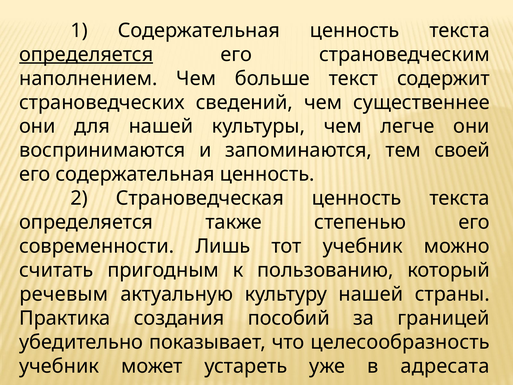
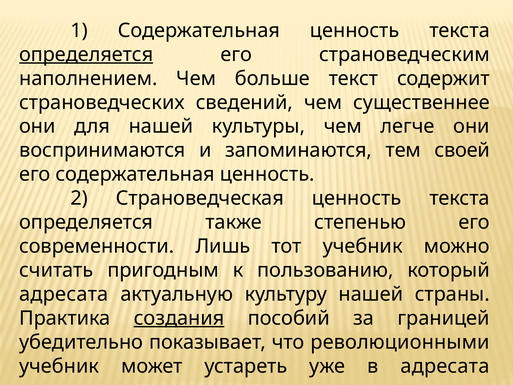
речевым: речевым -> адресата (64, 294)
создания underline: none -> present (179, 318)
целесообразность: целесообразность -> революционными (400, 342)
